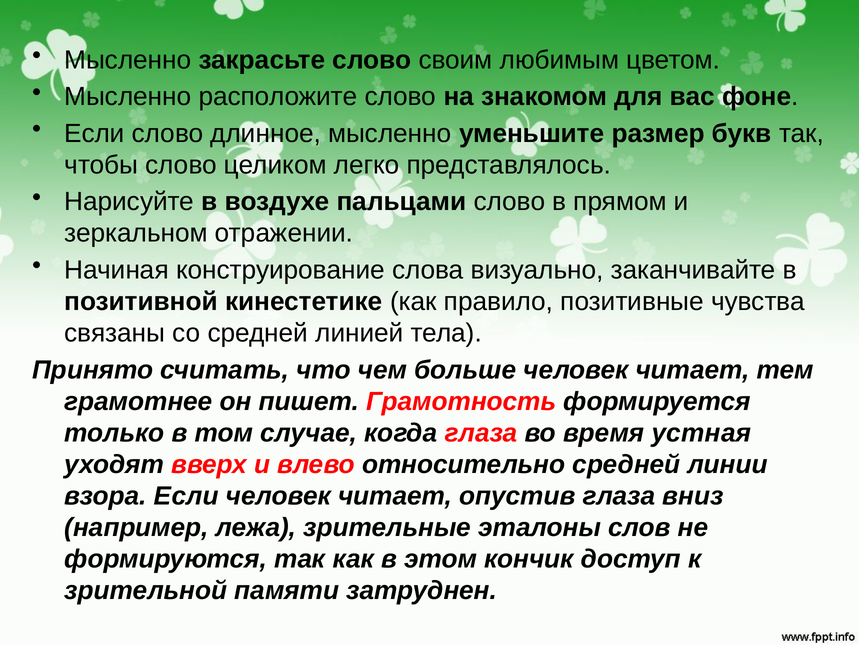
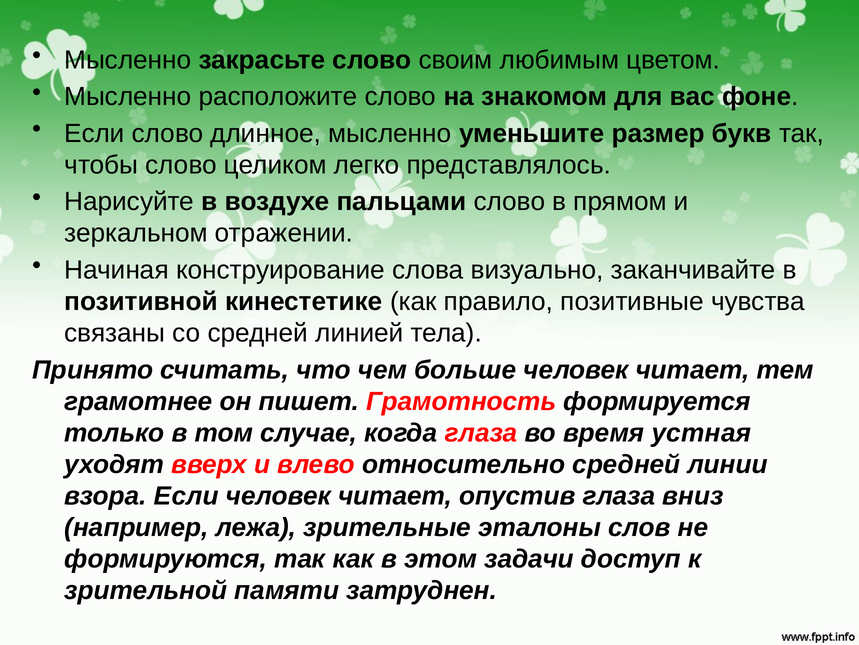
кончик: кончик -> задачи (529, 558)
